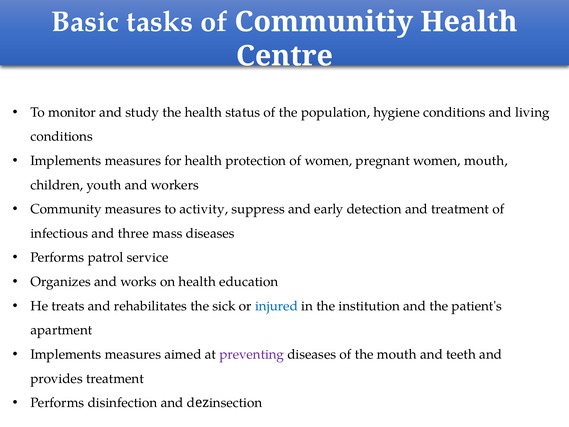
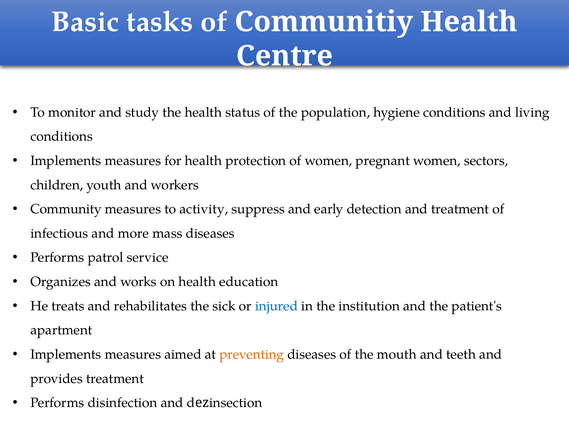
women mouth: mouth -> sectors (486, 161)
three: three -> more (133, 233)
preventing colour: purple -> orange (252, 354)
